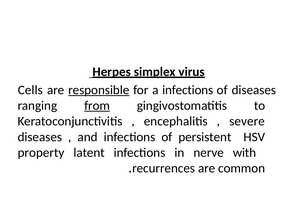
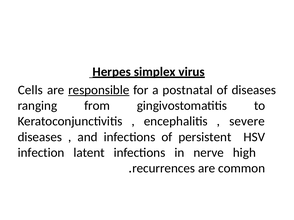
a infections: infections -> postnatal (188, 90)
from underline: present -> none (97, 106)
property: property -> infection (41, 153)
with: with -> high (244, 153)
